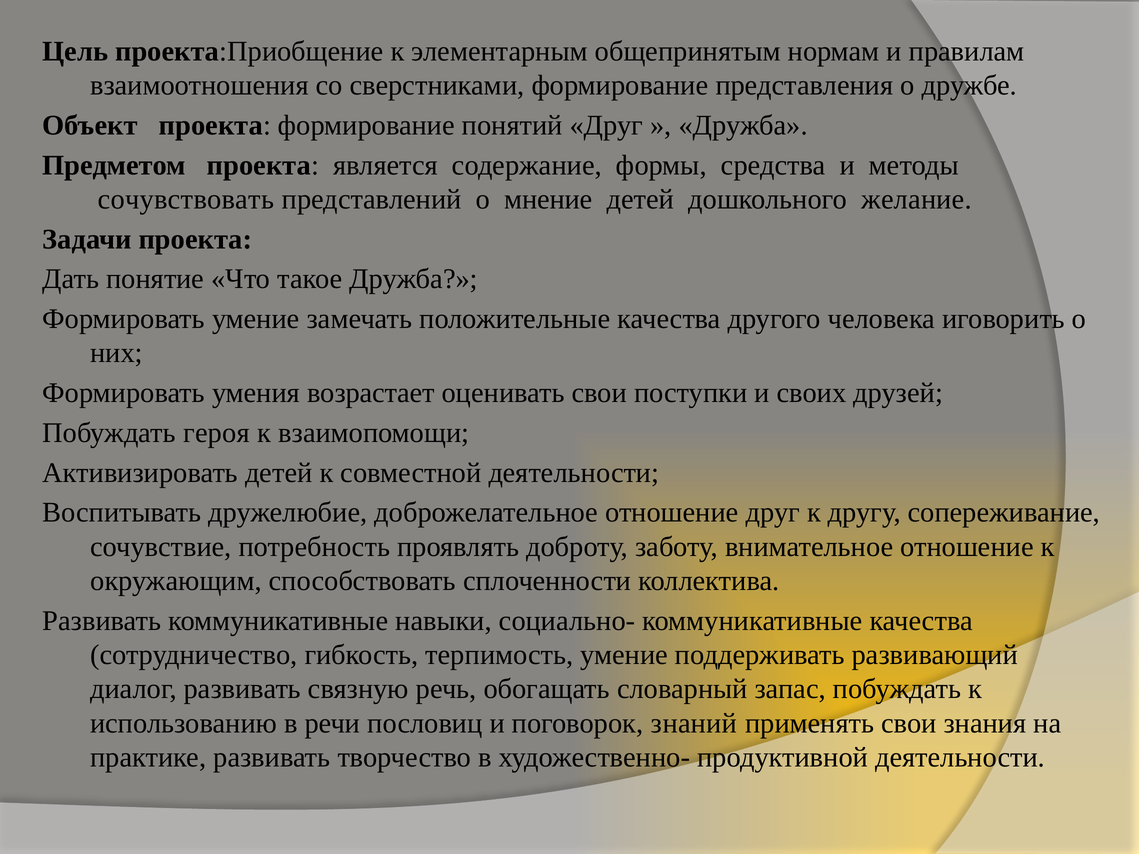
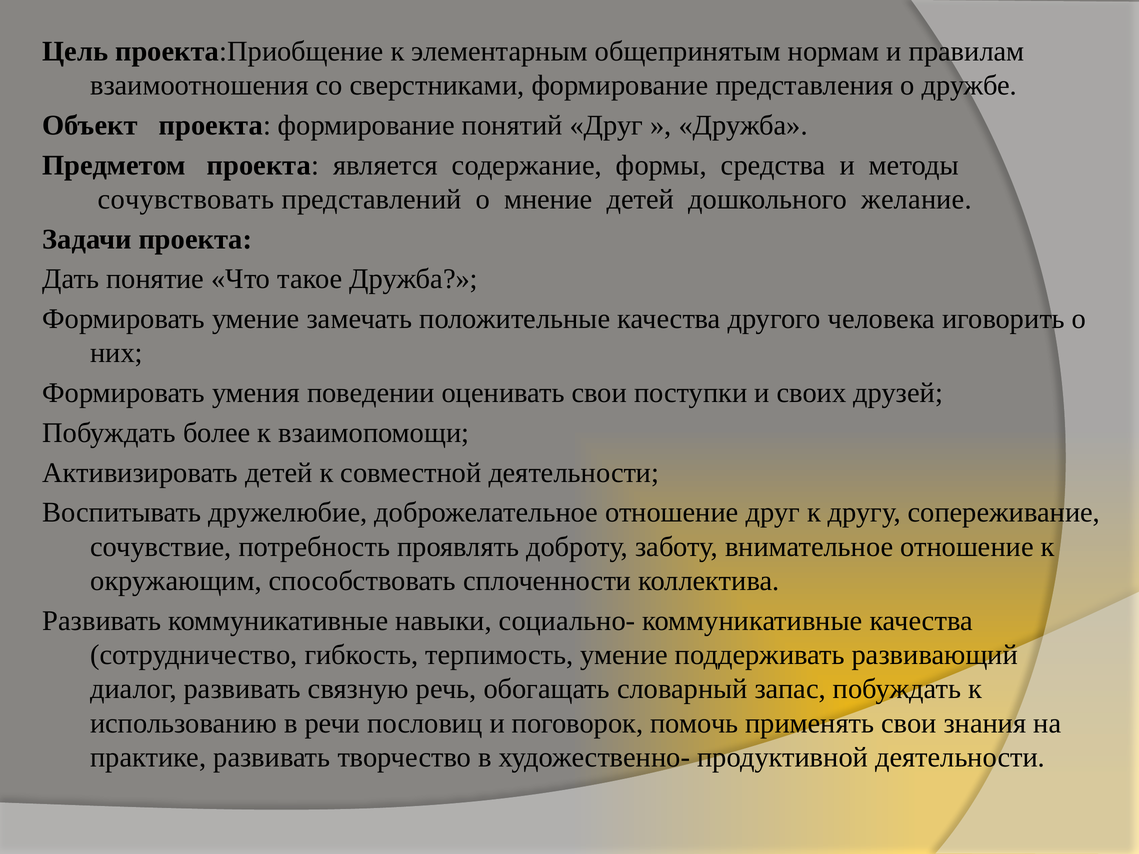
возрастает: возрастает -> поведении (371, 393)
героя: героя -> более (217, 433)
знаний: знаний -> помочь (694, 723)
